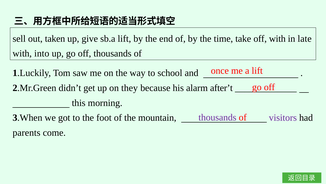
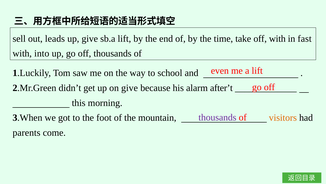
taken: taken -> leads (55, 39)
late: late -> fast (305, 39)
once: once -> even (220, 70)
on they: they -> give (130, 88)
visitors colour: purple -> orange (283, 117)
